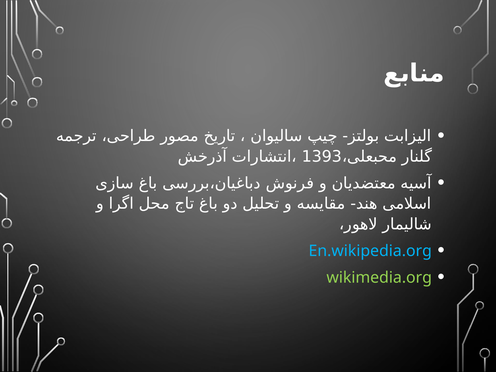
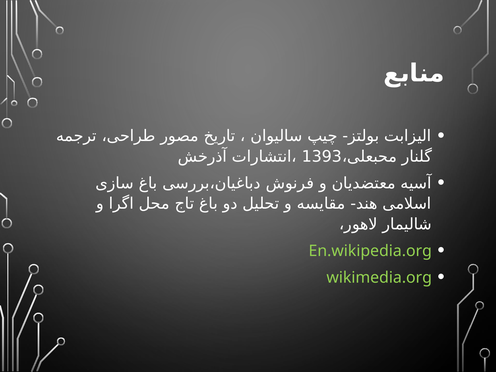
En.wikipedia.org colour: light blue -> light green (370, 251)
